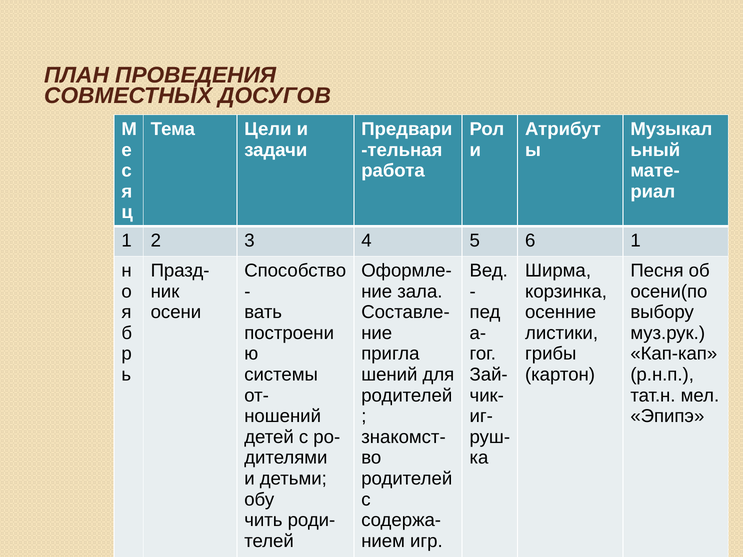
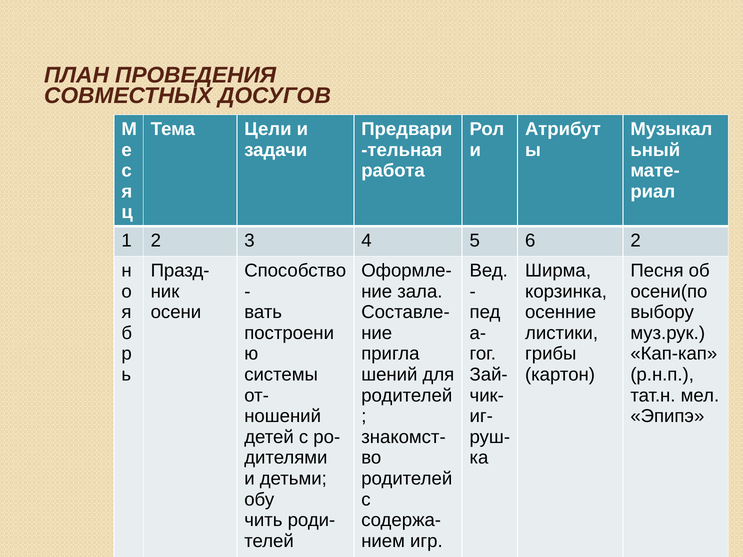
6 1: 1 -> 2 (636, 241)
